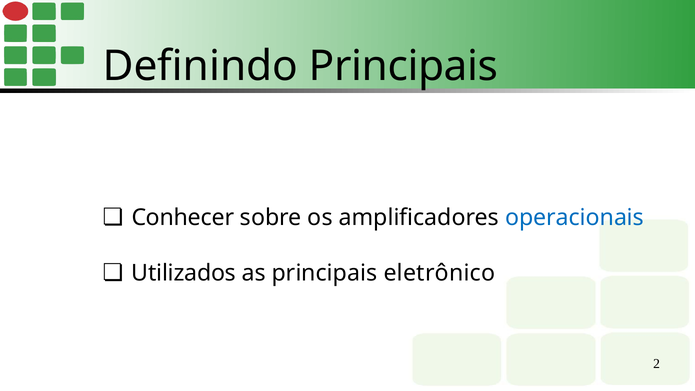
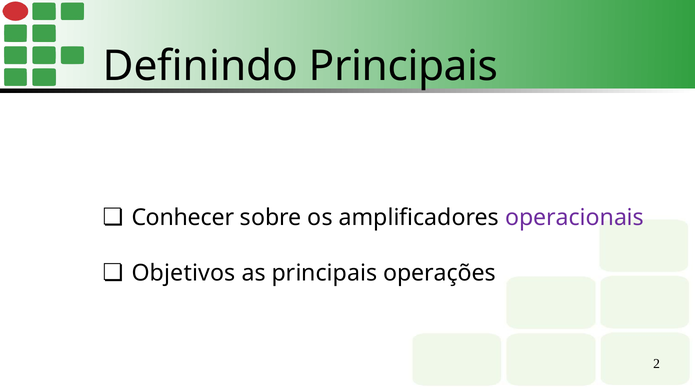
operacionais colour: blue -> purple (575, 217)
Utilizados: Utilizados -> Objetivos (184, 273)
eletrônico: eletrônico -> operações (440, 273)
